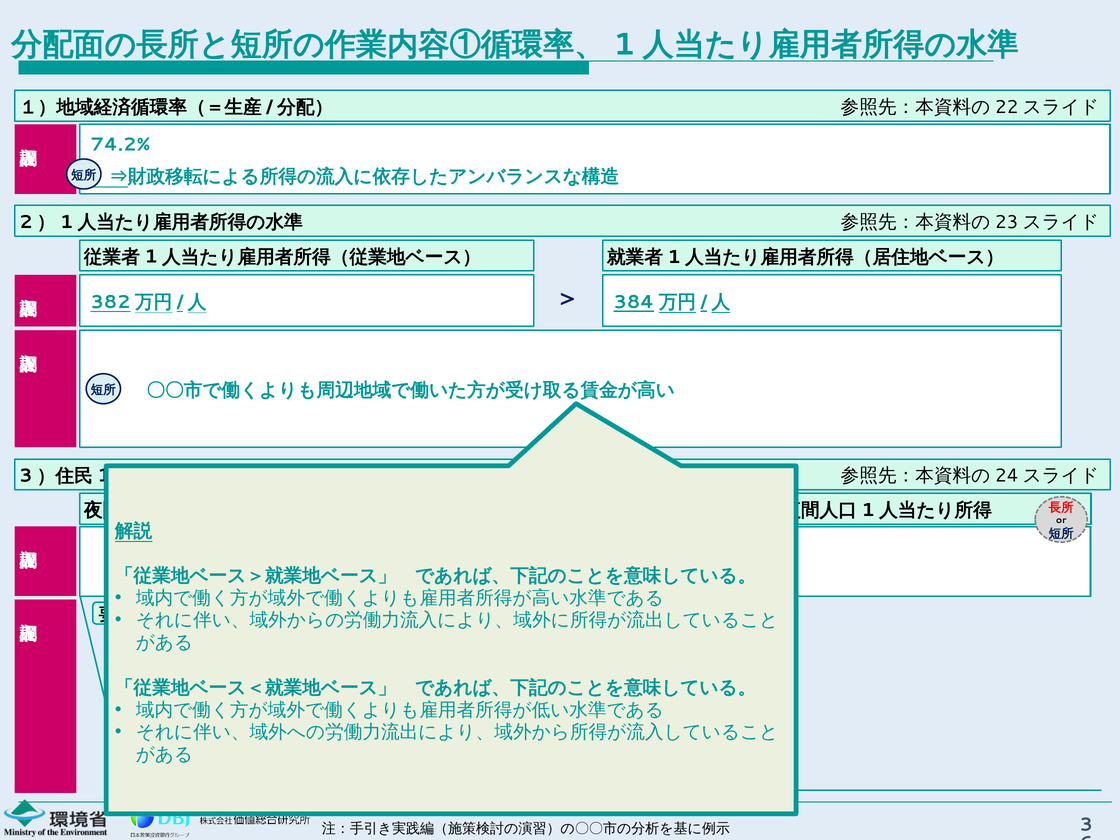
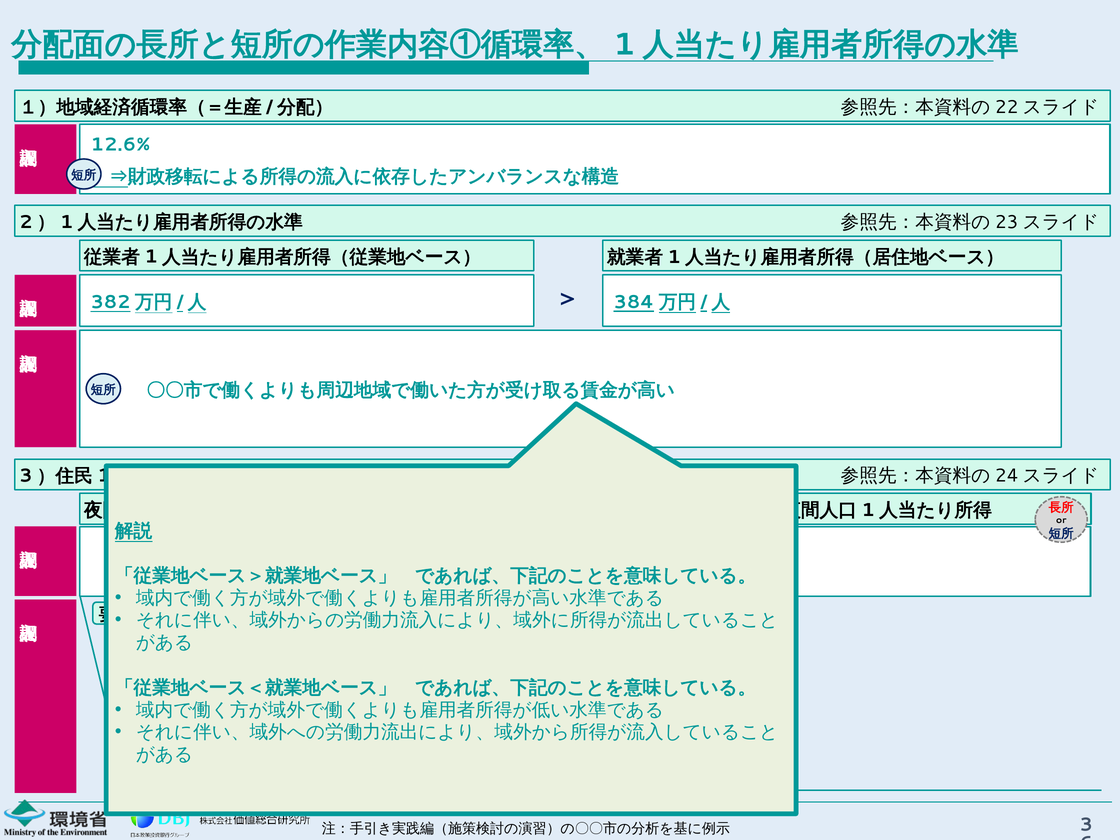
74.2%: 74.2% -> 12.6% (120, 145)
